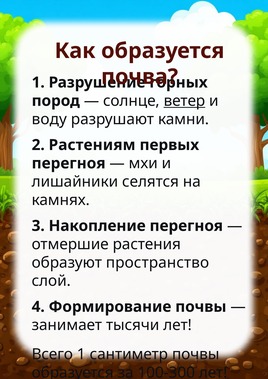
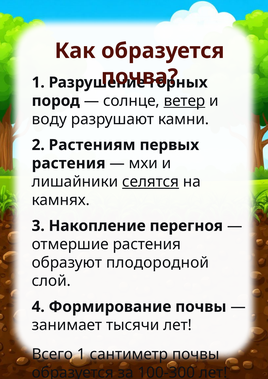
перегноя: перегноя -> растения (69, 163)
селятся underline: none -> present (151, 182)
пространство: пространство -> плодородной (158, 263)
